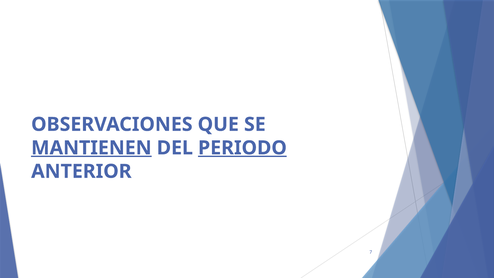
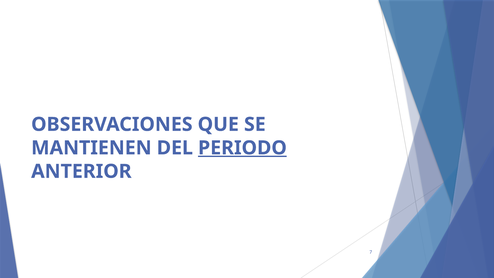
MANTIENEN underline: present -> none (91, 148)
